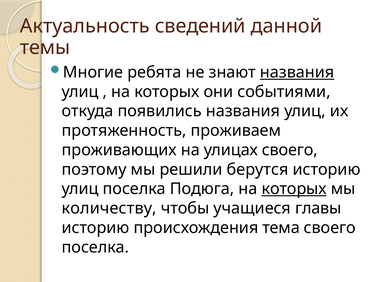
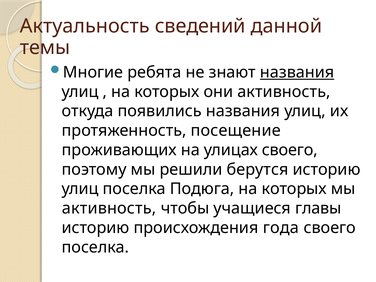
они событиями: событиями -> активность (284, 92)
проживаем: проживаем -> посещение (236, 131)
которых underline: present -> none (294, 189)
количеству: количеству -> активность (109, 208)
тема: тема -> года (281, 228)
